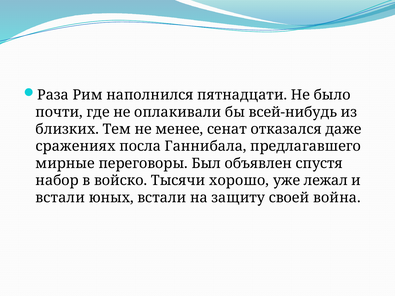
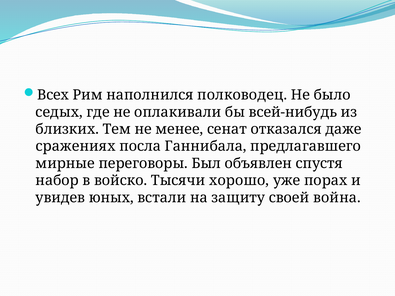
Раза: Раза -> Всех (53, 95)
пятнадцати: пятнадцати -> полководец (242, 95)
почти: почти -> седых (59, 112)
лежал: лежал -> порах (326, 181)
встали: встали -> увидев (60, 198)
